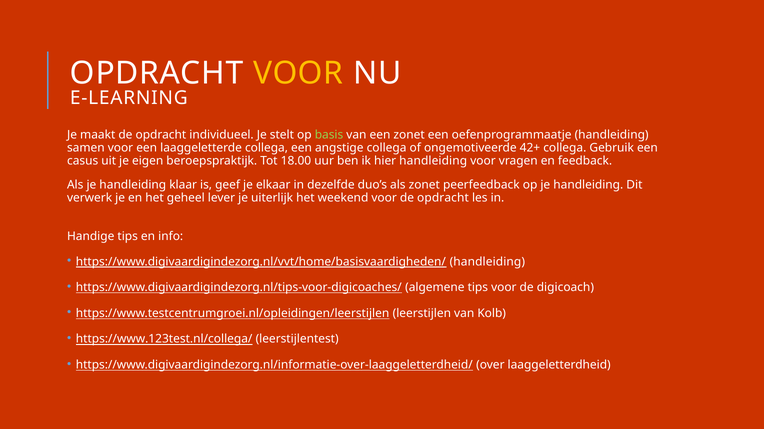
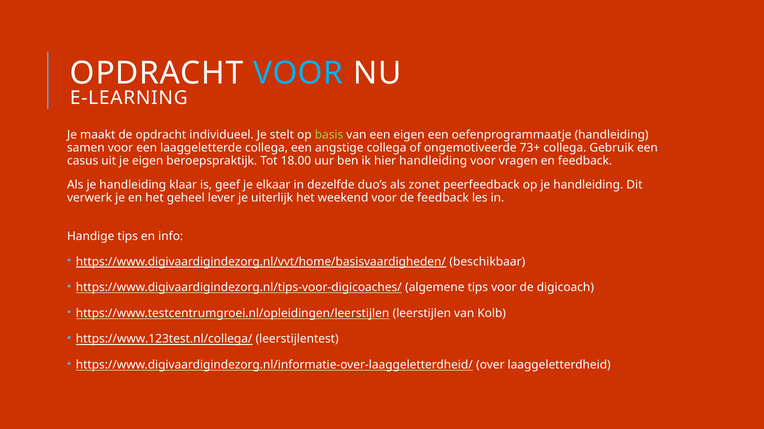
VOOR colour: yellow -> light blue (298, 73)
een zonet: zonet -> eigen (409, 135)
42+: 42+ -> 73+ (530, 148)
voor de opdracht: opdracht -> feedback (443, 198)
https://www.digivaardigindezorg.nl/vvt/home/basisvaardigheden/ handleiding: handleiding -> beschikbaar (487, 262)
